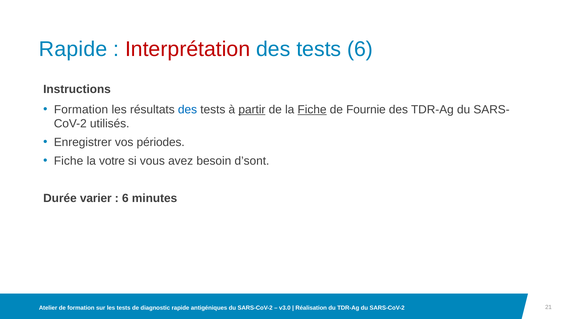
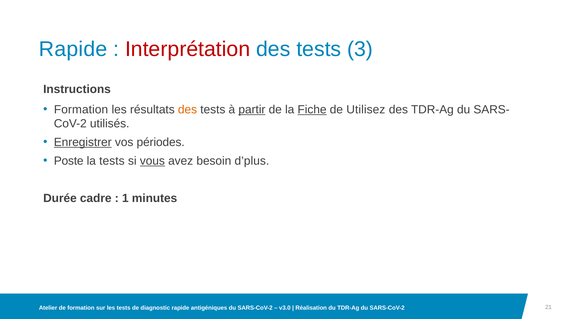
tests 6: 6 -> 3 (360, 49)
des colour: blue -> orange (188, 109)
Fournie: Fournie -> Utilisez (366, 109)
Enregistrer underline: none -> present (83, 142)
Fiche: Fiche -> Poste (69, 161)
la votre: votre -> tests (112, 161)
vous underline: none -> present (152, 161)
d’sont: d’sont -> d’plus (252, 161)
varier: varier -> cadre (96, 198)
6: 6 -> 1 (125, 198)
